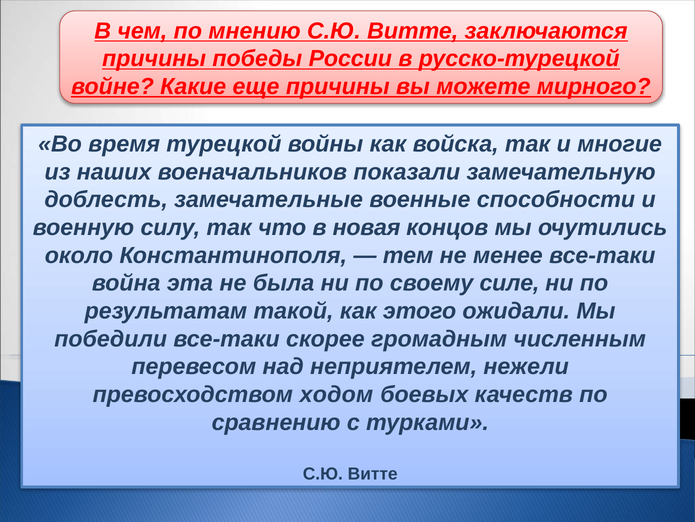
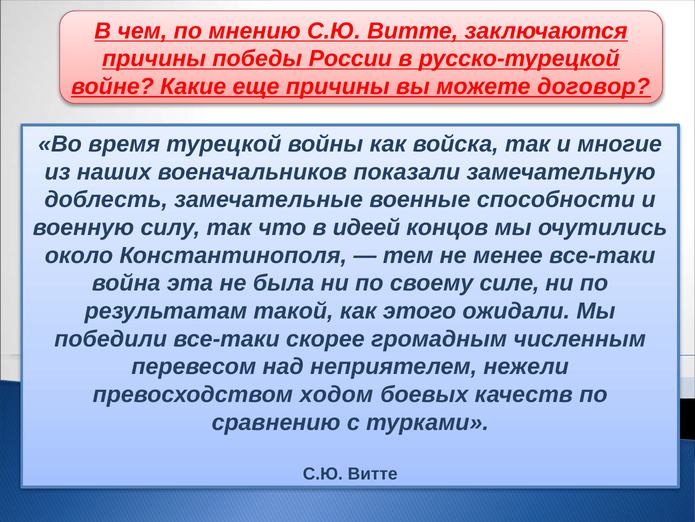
мирного: мирного -> договор (594, 86)
новая: новая -> идеей (367, 227)
